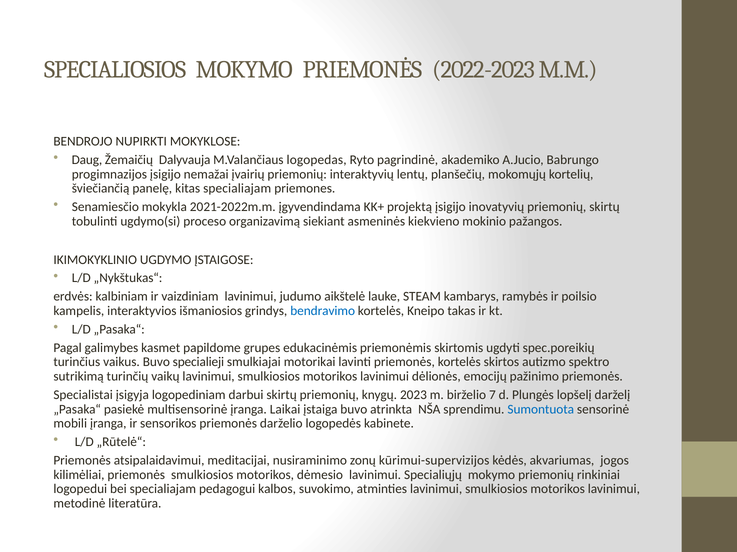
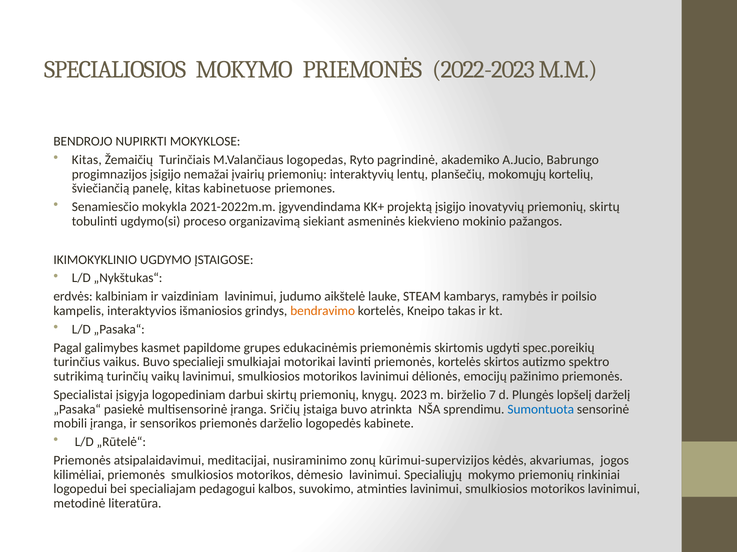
Daug: Daug -> Kitas (87, 160)
Dalyvauja: Dalyvauja -> Turinčiais (185, 160)
kitas specialiajam: specialiajam -> kabinetuose (237, 189)
bendravimo colour: blue -> orange (323, 311)
Laikai: Laikai -> Sričių (285, 410)
